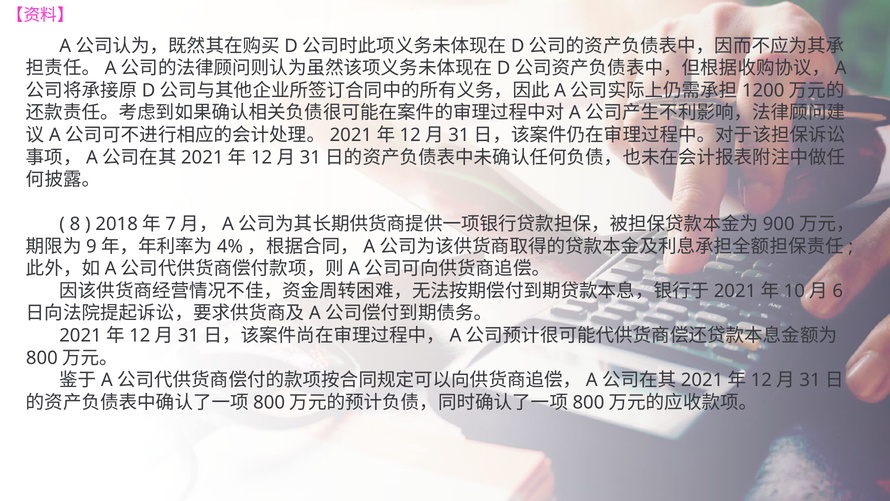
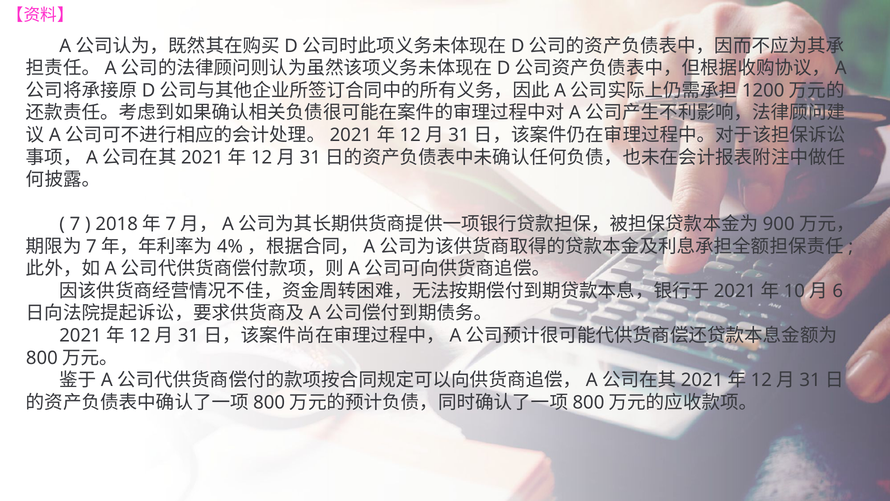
8: 8 -> 7 (75, 224)
9: 9 -> 7 (91, 246)
